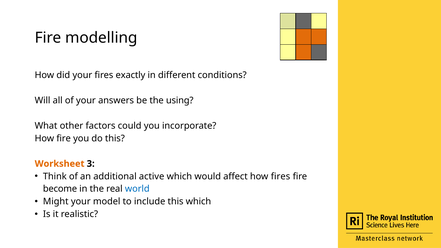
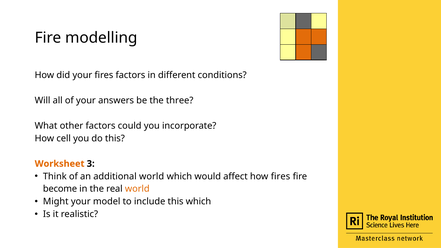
fires exactly: exactly -> factors (130, 75)
using: using -> three (180, 100)
How fire: fire -> cell (64, 138)
additional active: active -> world (152, 176)
world colour: blue -> orange (137, 189)
